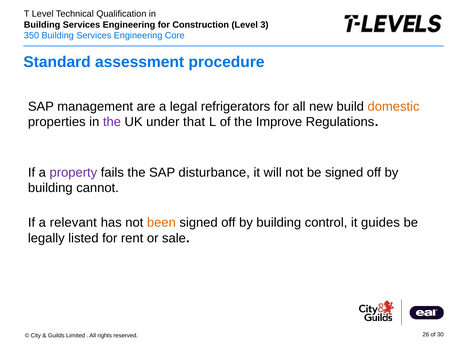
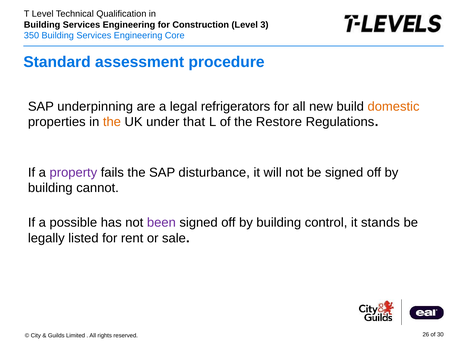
management: management -> underpinning (95, 107)
the colour: purple -> orange (112, 122)
Improve: Improve -> Restore (279, 122)
relevant: relevant -> possible (73, 223)
been colour: orange -> purple (161, 223)
guides: guides -> stands (380, 223)
